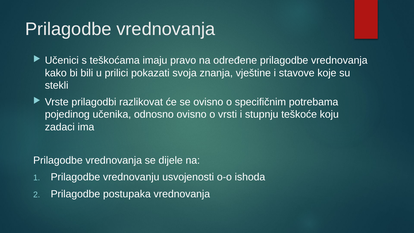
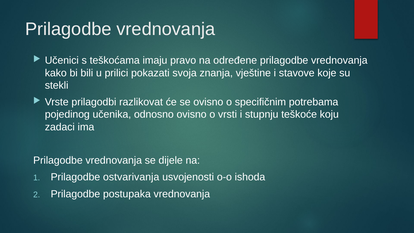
vrednovanju: vrednovanju -> ostvarivanja (131, 177)
